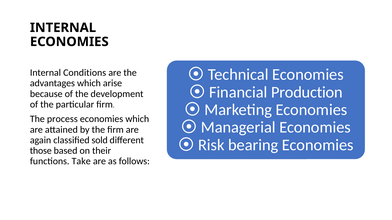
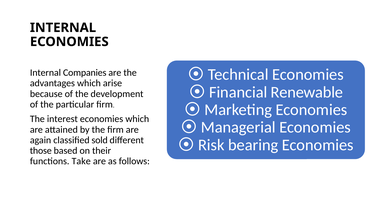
Conditions: Conditions -> Companies (85, 73)
Production: Production -> Renewable (307, 92)
process: process -> interest (62, 119)
